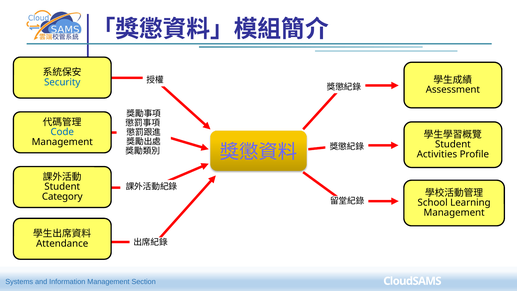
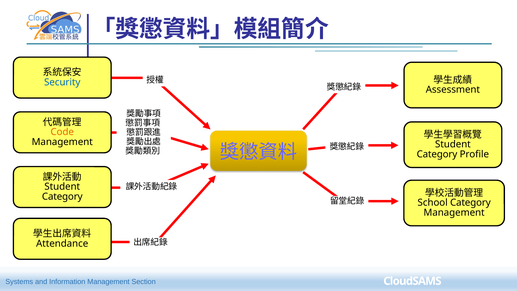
Code colour: blue -> orange (62, 132)
Activities: Activities -> Category (437, 154)
School Learning: Learning -> Category (470, 203)
